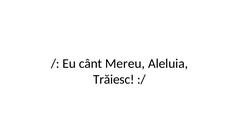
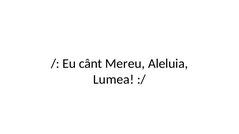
Trăiesc: Trăiesc -> Lumea (114, 80)
